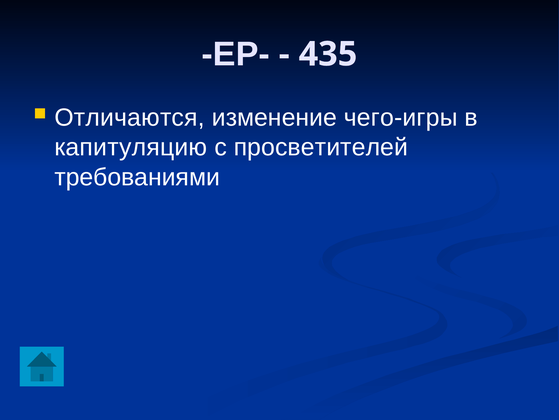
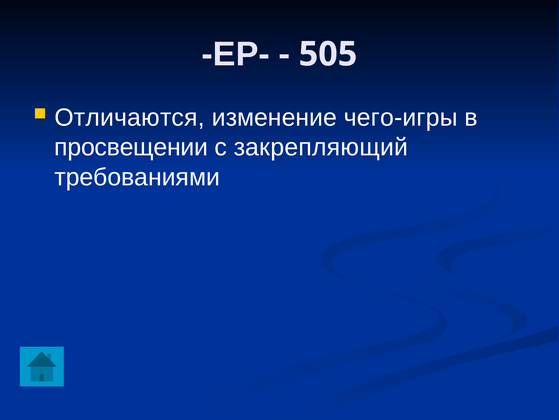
435: 435 -> 505 (328, 54)
капитуляцию: капитуляцию -> просвещении (131, 147)
просветителей: просветителей -> закрепляющий (321, 147)
